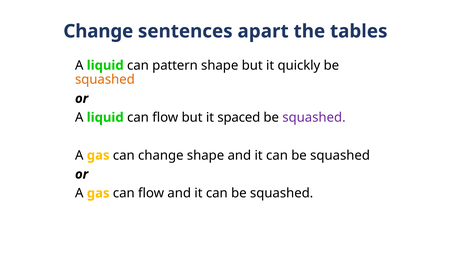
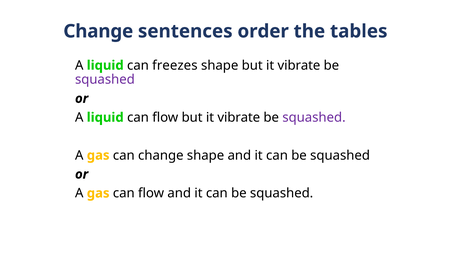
apart: apart -> order (263, 31)
pattern: pattern -> freezes (175, 65)
shape but it quickly: quickly -> vibrate (299, 65)
squashed colour: orange -> purple (105, 80)
flow but it spaced: spaced -> vibrate (239, 117)
